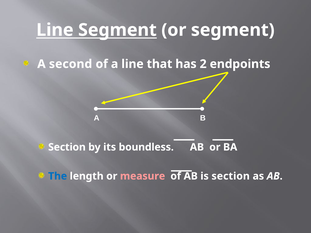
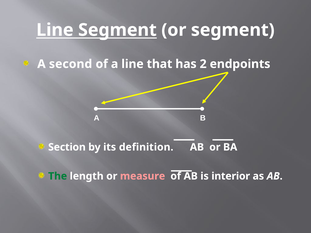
boundless: boundless -> definition (146, 147)
The colour: blue -> green (58, 176)
is section: section -> interior (231, 176)
